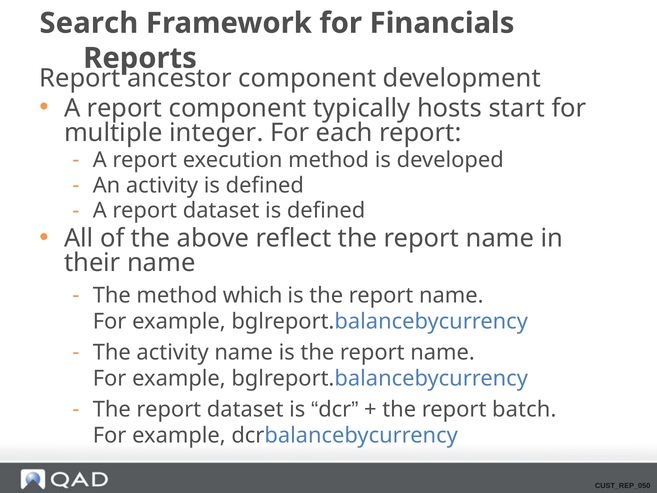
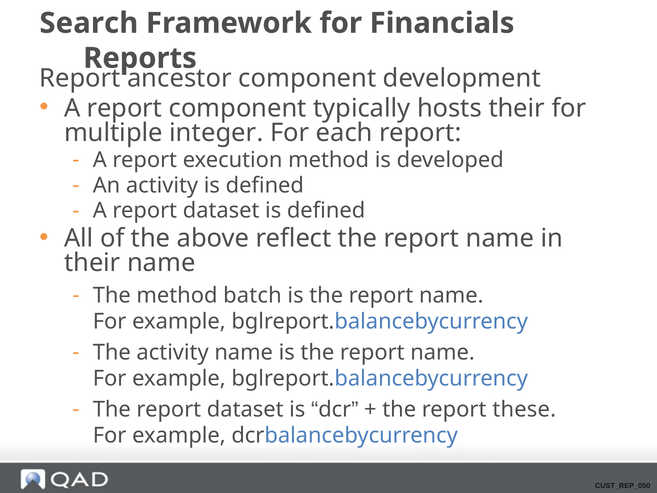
hosts start: start -> their (517, 108)
which: which -> batch (252, 295)
batch: batch -> these (524, 409)
